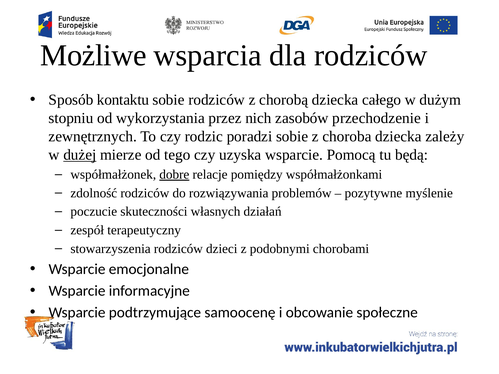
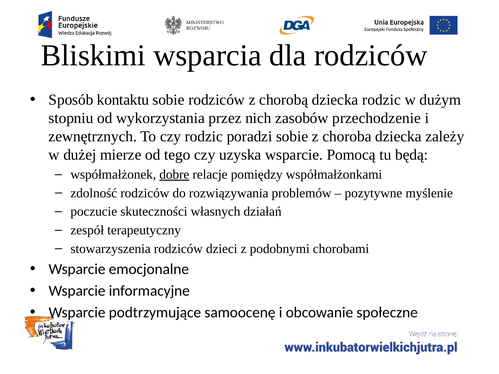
Możliwe: Możliwe -> Bliskimi (93, 55)
dziecka całego: całego -> rodzic (382, 100)
dużej underline: present -> none (80, 155)
